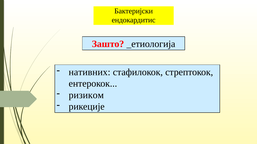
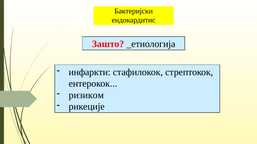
нативних: нативних -> инфаркти (90, 72)
